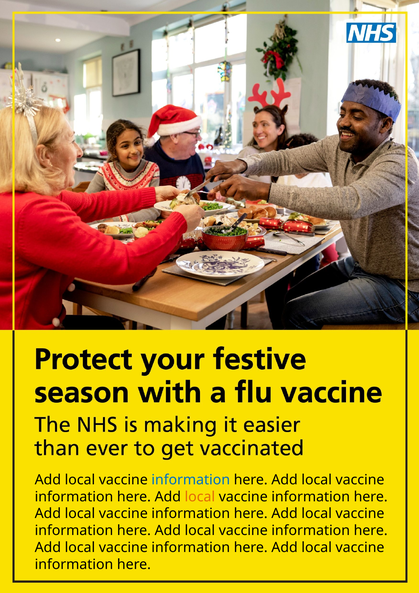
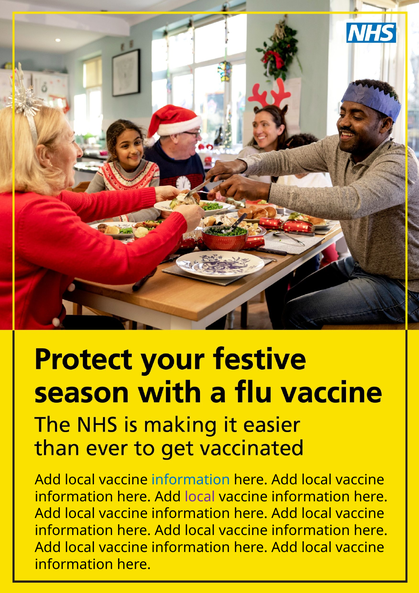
local colour: orange -> purple (200, 496)
